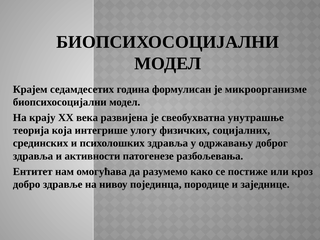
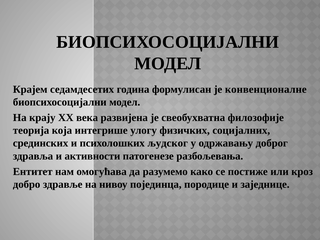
микроорганизме: микроорганизме -> конвенционалне (266, 89)
унутрашње: унутрашње -> филoзoфијe (256, 118)
здрaвљa: здрaвљa -> људскoг (168, 143)
